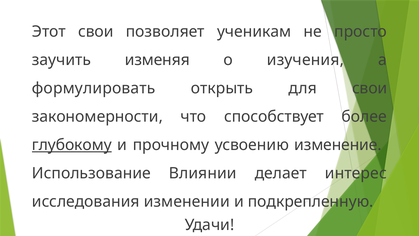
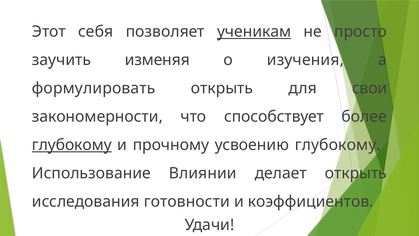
Этот свои: свои -> себя (96, 32)
ученикам underline: none -> present (254, 32)
усвоению изменение: изменение -> глубокому (338, 145)
делает интерес: интерес -> открыть (356, 173)
изменении: изменении -> готовности (187, 201)
подкрепленную: подкрепленную -> коэффициентов (311, 201)
